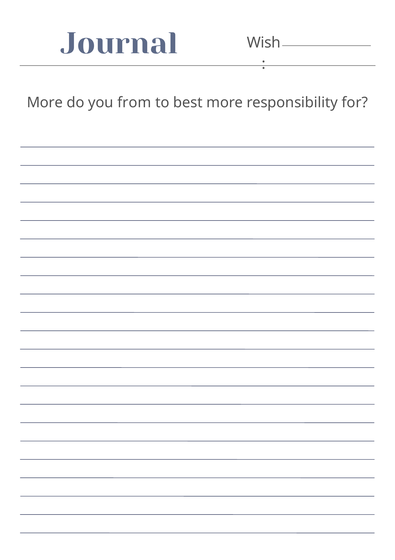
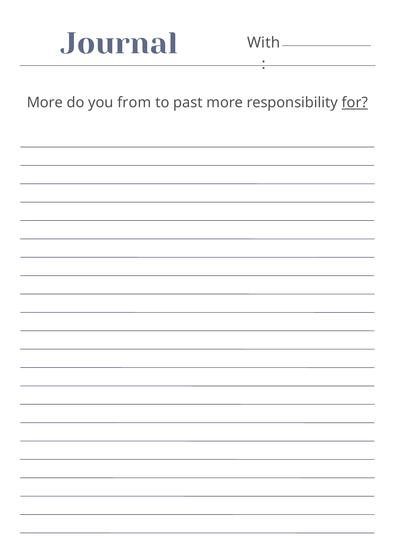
Wish: Wish -> With (264, 43)
best: best -> past (188, 102)
for underline: none -> present (355, 102)
